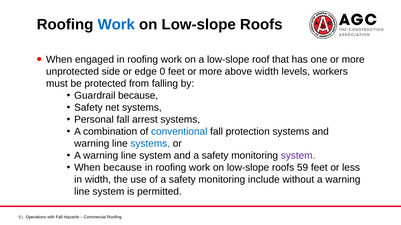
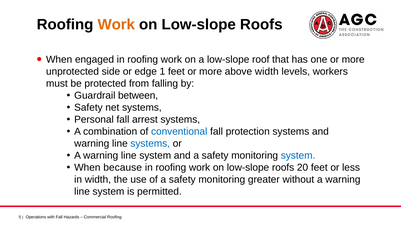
Work colour: blue -> orange (116, 25)
0: 0 -> 1 (162, 72)
Guardrail because: because -> between (138, 96)
system colour: purple -> blue (298, 156)
59: 59 -> 20 (303, 168)
include: include -> greater (264, 180)
